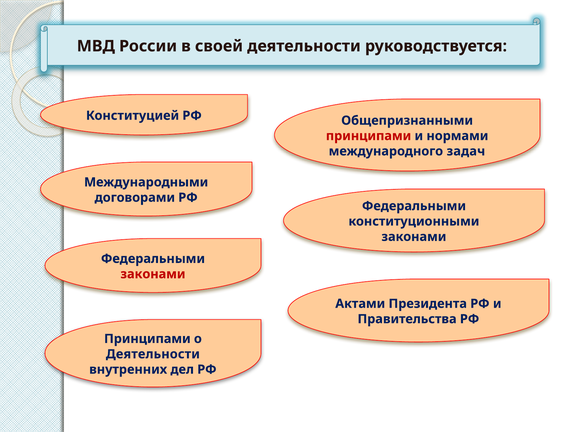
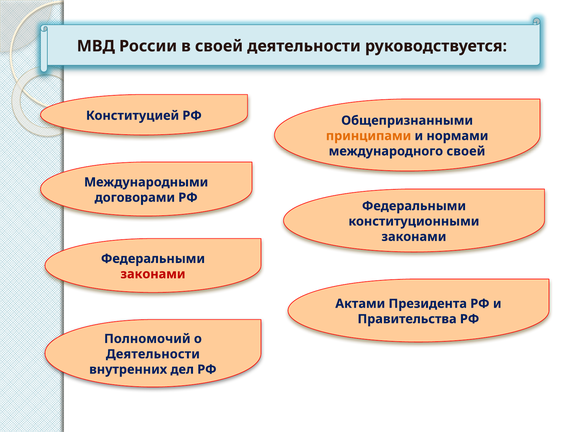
принципами colour: red -> orange (369, 136)
международного задач: задач -> своей (466, 151)
Принципами: Принципами -> Полномочий (147, 339)
